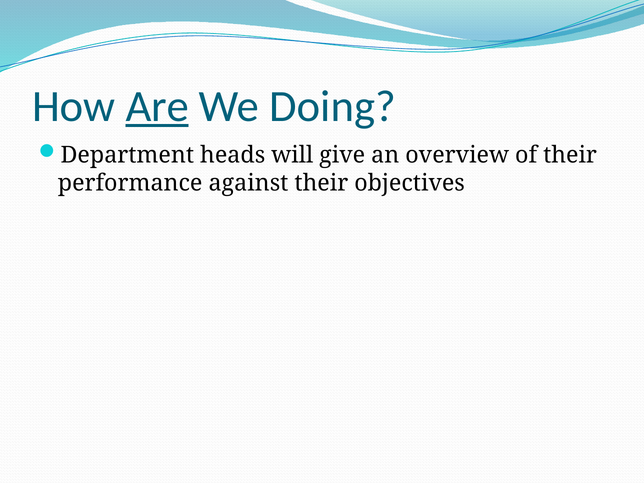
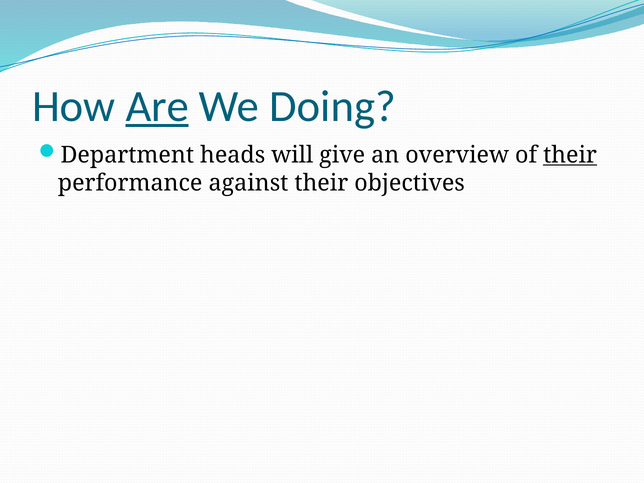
their underline: none -> present (570, 155)
